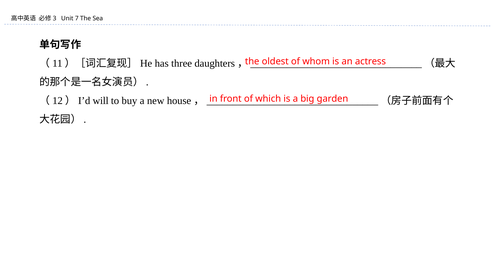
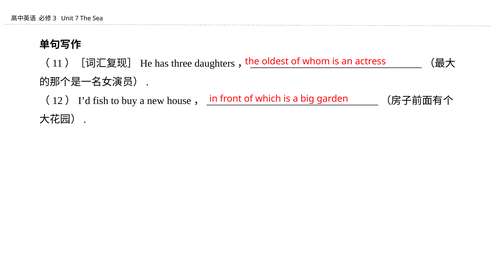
will: will -> fish (101, 101)
